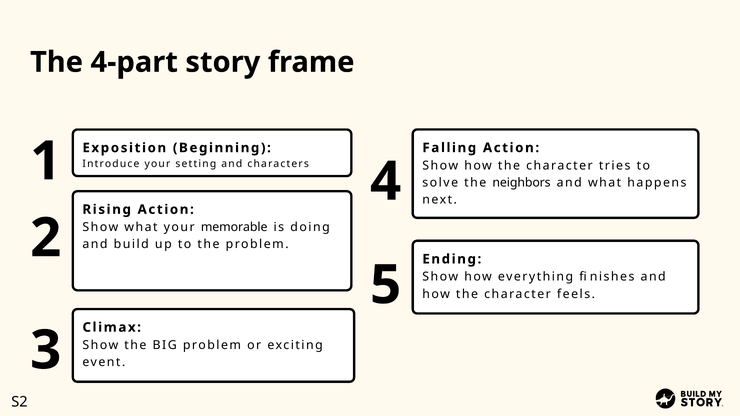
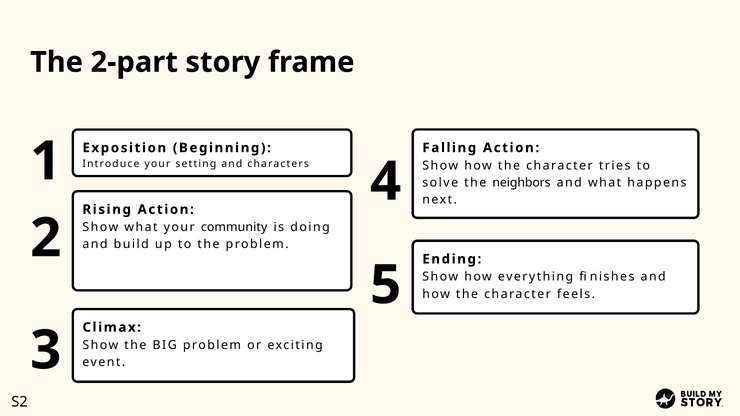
4-part: 4-part -> 2-part (134, 62)
memorable: memorable -> community (234, 227)
